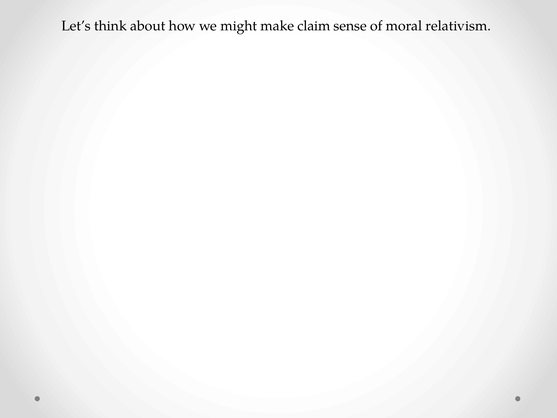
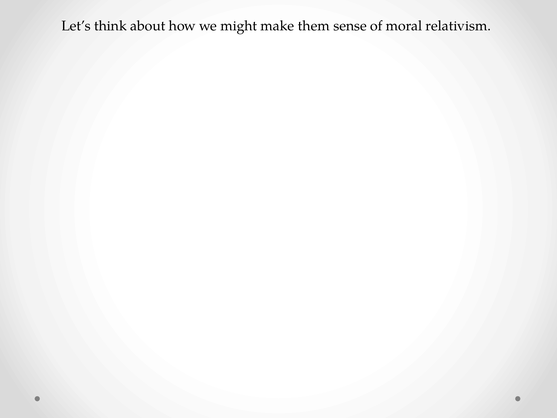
claim: claim -> them (314, 26)
